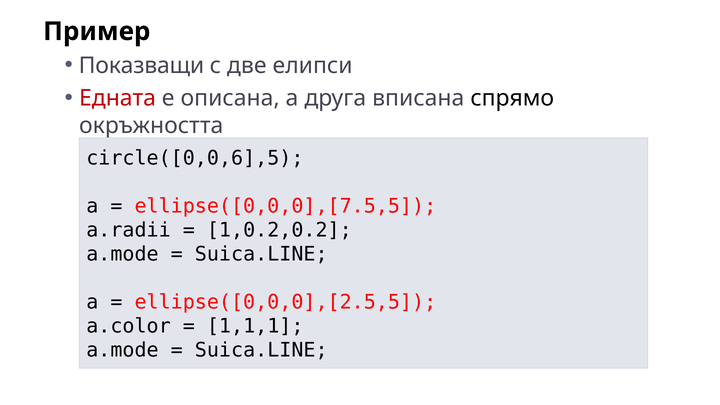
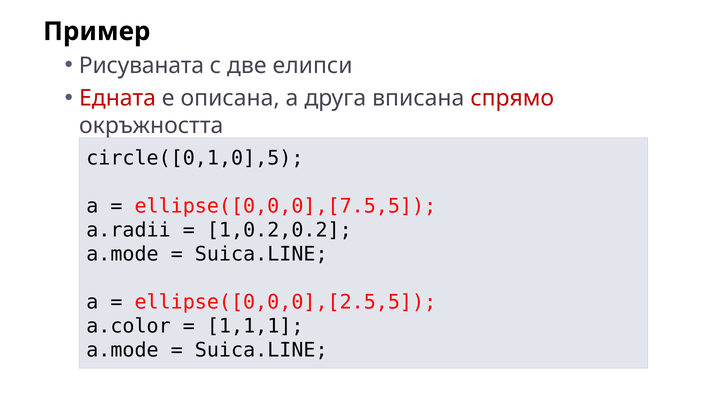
Показващи: Показващи -> Рисуваната (141, 66)
спрямо colour: black -> red (512, 98)
circle([0,0,6],5: circle([0,0,6],5 -> circle([0,1,0],5 (195, 158)
